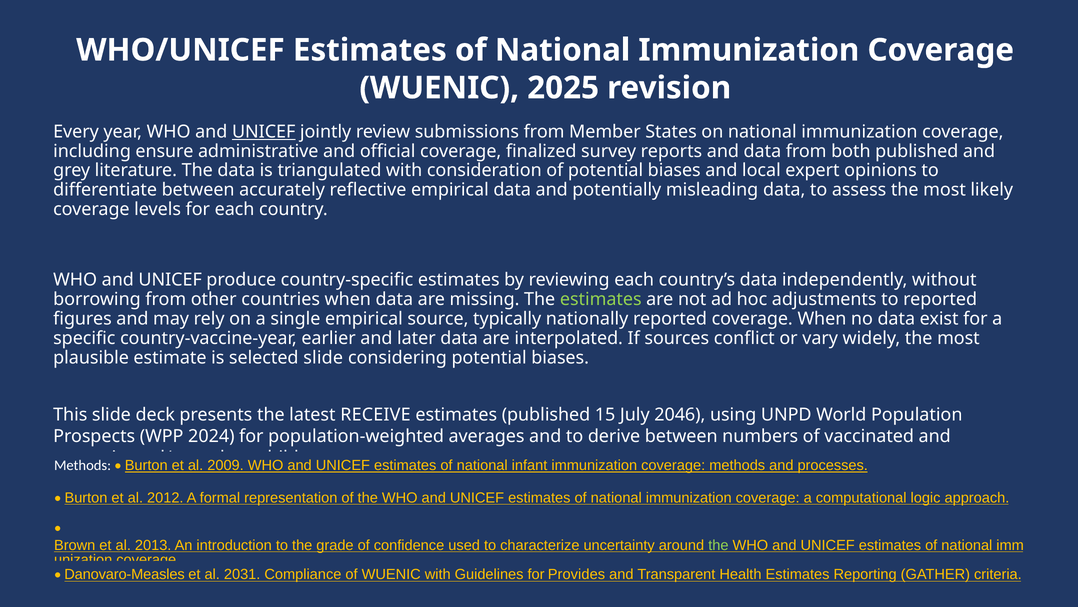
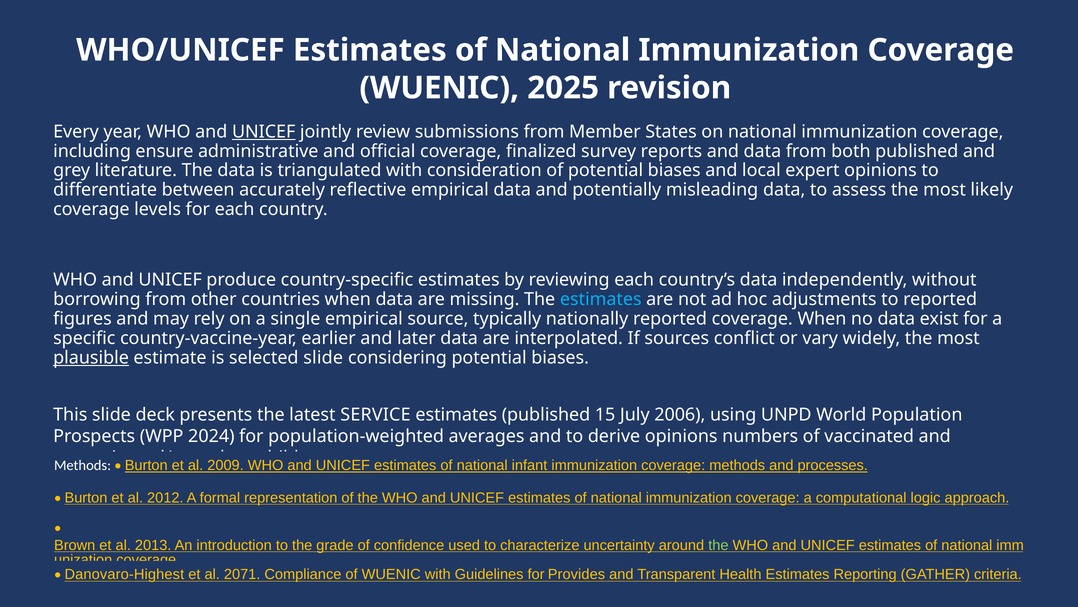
estimates colour: light green -> light blue (601, 299)
plausible underline: none -> present (91, 357)
RECEIVE: RECEIVE -> SERVICE (375, 414)
2046: 2046 -> 2006 (680, 414)
derive between: between -> opinions (681, 436)
Danovaro-Measles: Danovaro-Measles -> Danovaro-Highest (124, 574)
2031: 2031 -> 2071 (242, 574)
